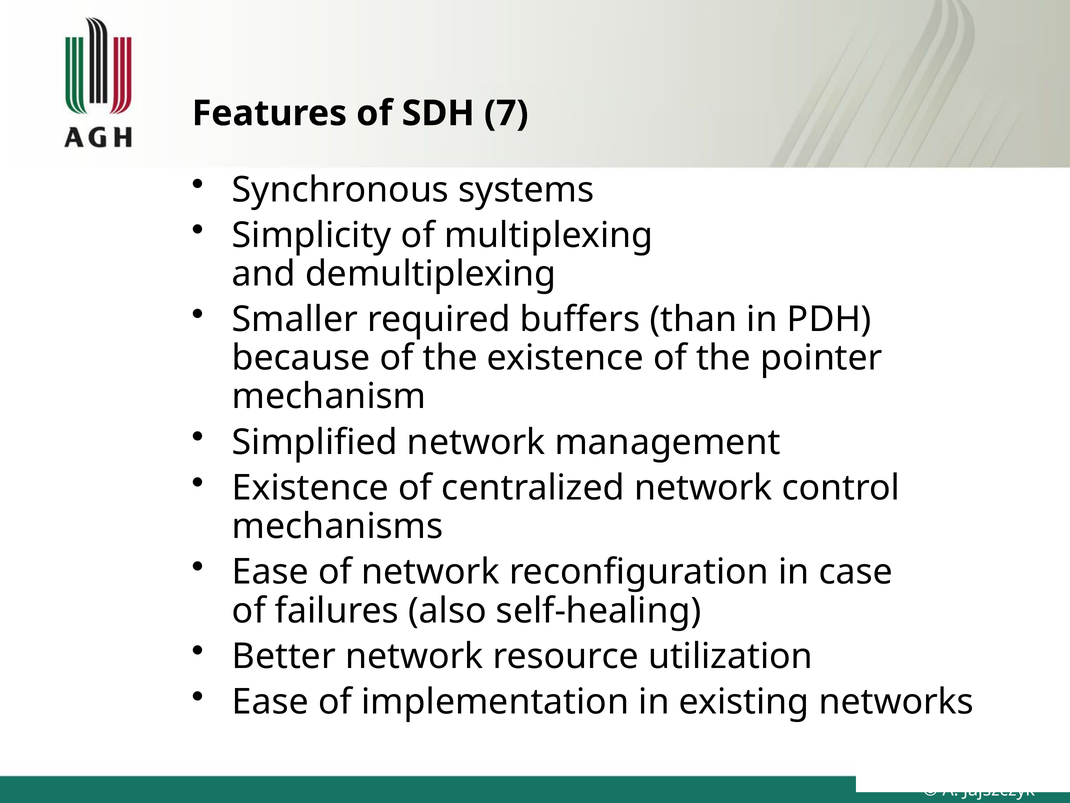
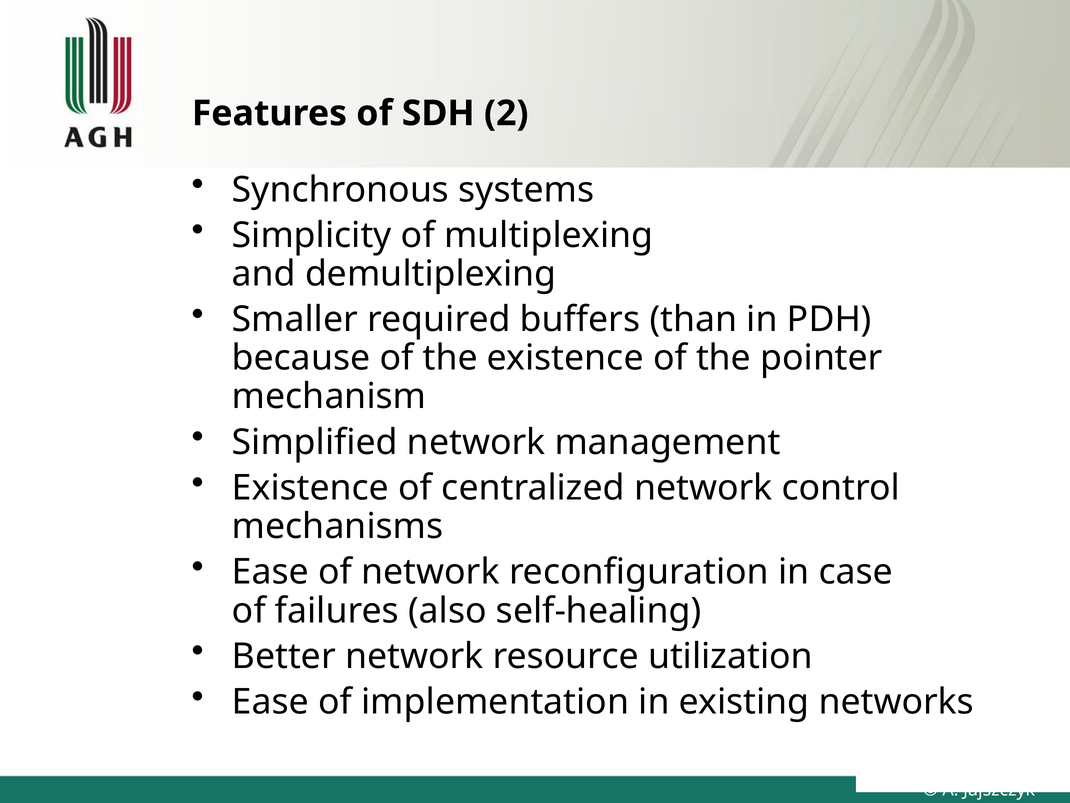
7: 7 -> 2 (506, 113)
